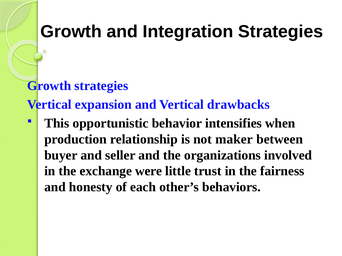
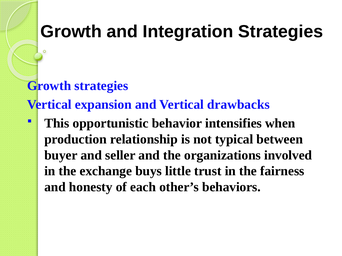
maker: maker -> typical (234, 139)
were: were -> buys (149, 171)
